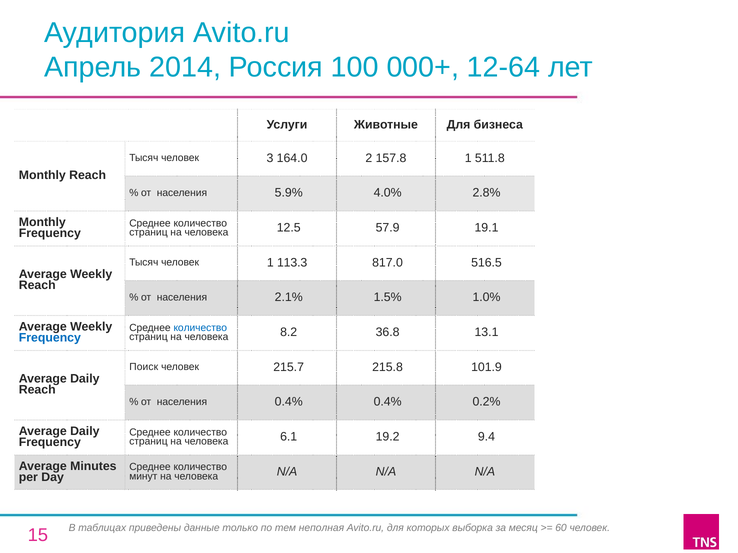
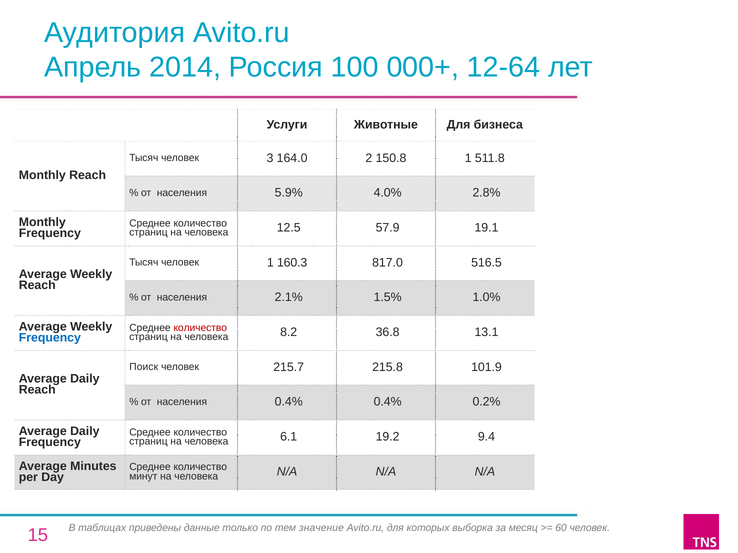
157.8: 157.8 -> 150.8 (391, 158)
113.3: 113.3 -> 160.3 (292, 263)
количество colour: blue -> red (200, 328)
неполная: неполная -> значение (321, 528)
